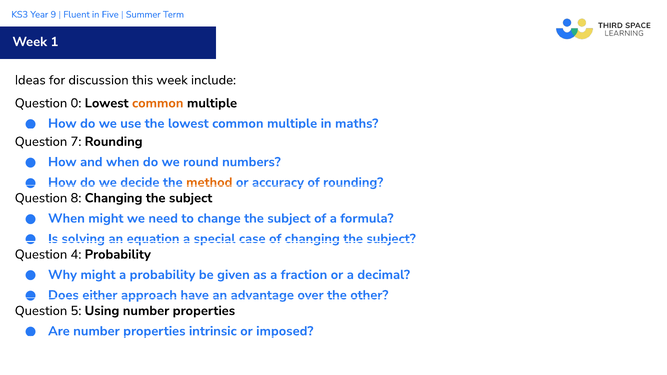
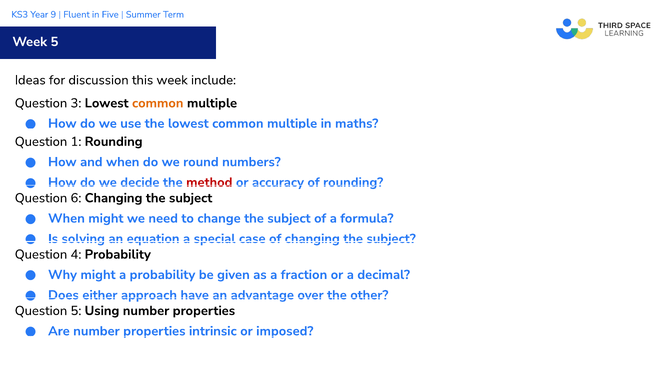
Week 1: 1 -> 5 (54, 42)
0: 0 -> 3 (76, 103)
7: 7 -> 1 (76, 142)
method colour: orange -> red (209, 182)
8: 8 -> 6 (76, 198)
